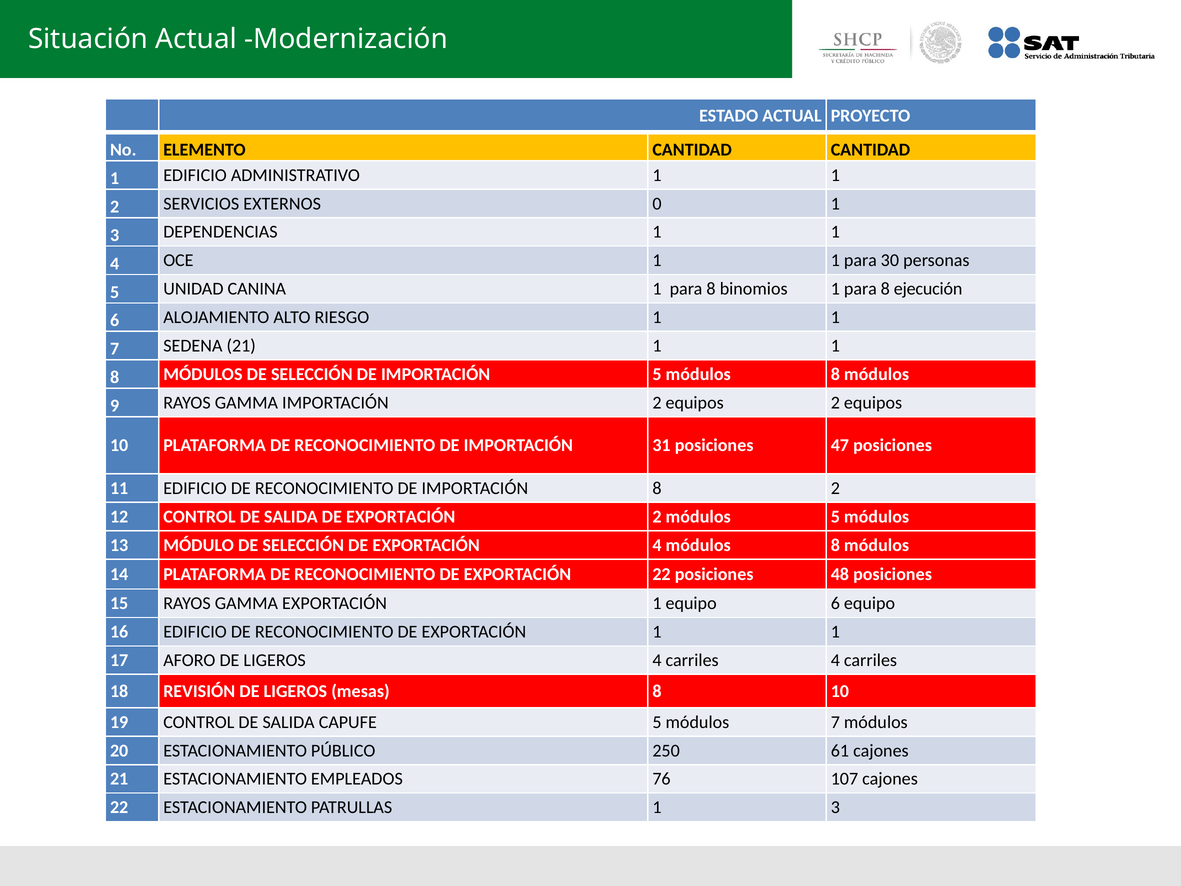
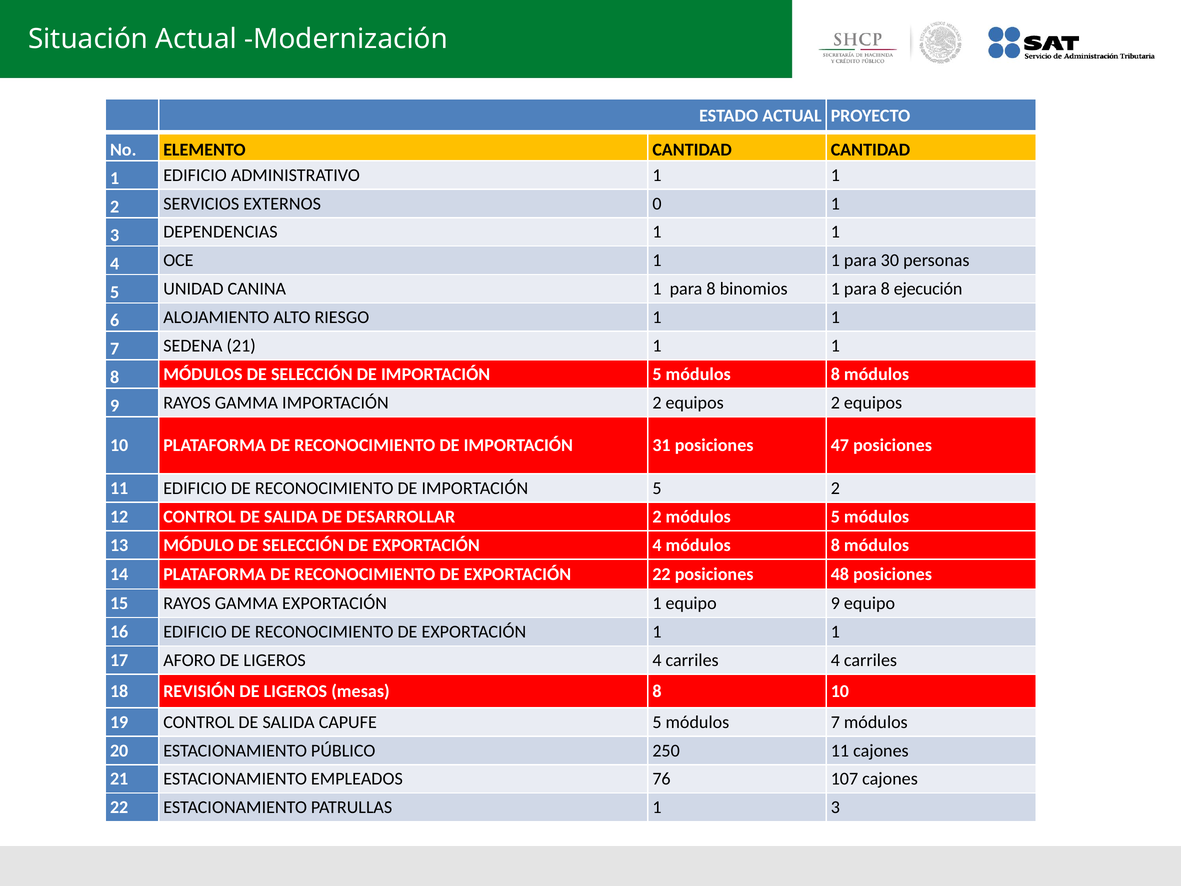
RECONOCIMIENTO DE IMPORTACIÓN 8: 8 -> 5 (657, 488)
SALIDA DE EXPORTACIÓN: EXPORTACIÓN -> DESARROLLAR (401, 517)
equipo 6: 6 -> 9 (835, 603)
250 61: 61 -> 11 (840, 750)
